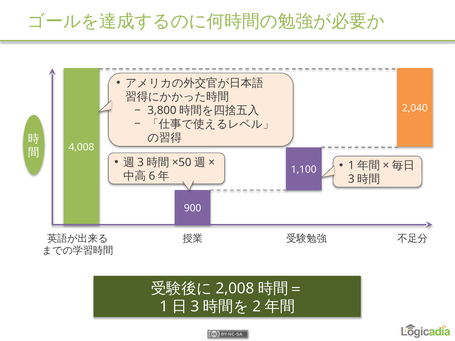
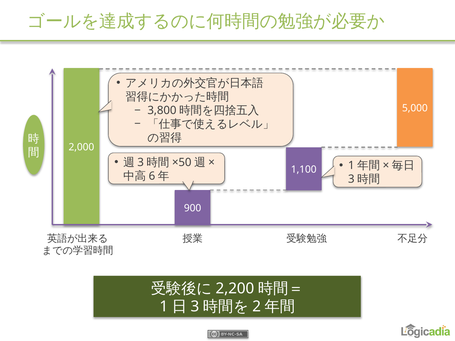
2,040: 2,040 -> 5,000 (415, 108)
4,008: 4,008 -> 2,000 (81, 147)
2,008: 2,008 -> 2,200 (235, 289)
